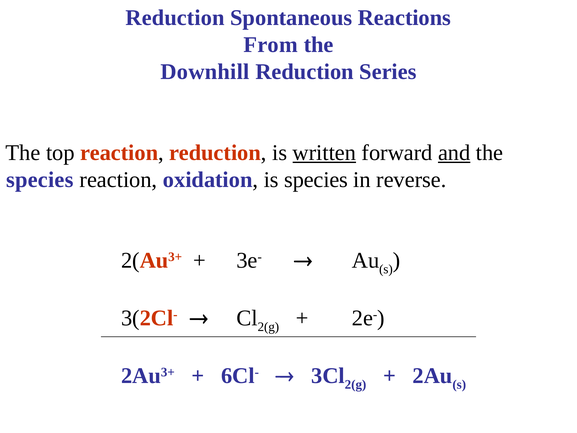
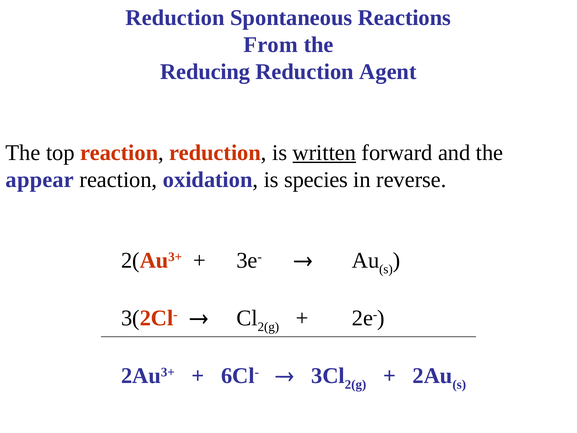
Downhill: Downhill -> Reducing (205, 72)
Series: Series -> Agent (388, 72)
and underline: present -> none (454, 153)
species: species -> appear (40, 180)
